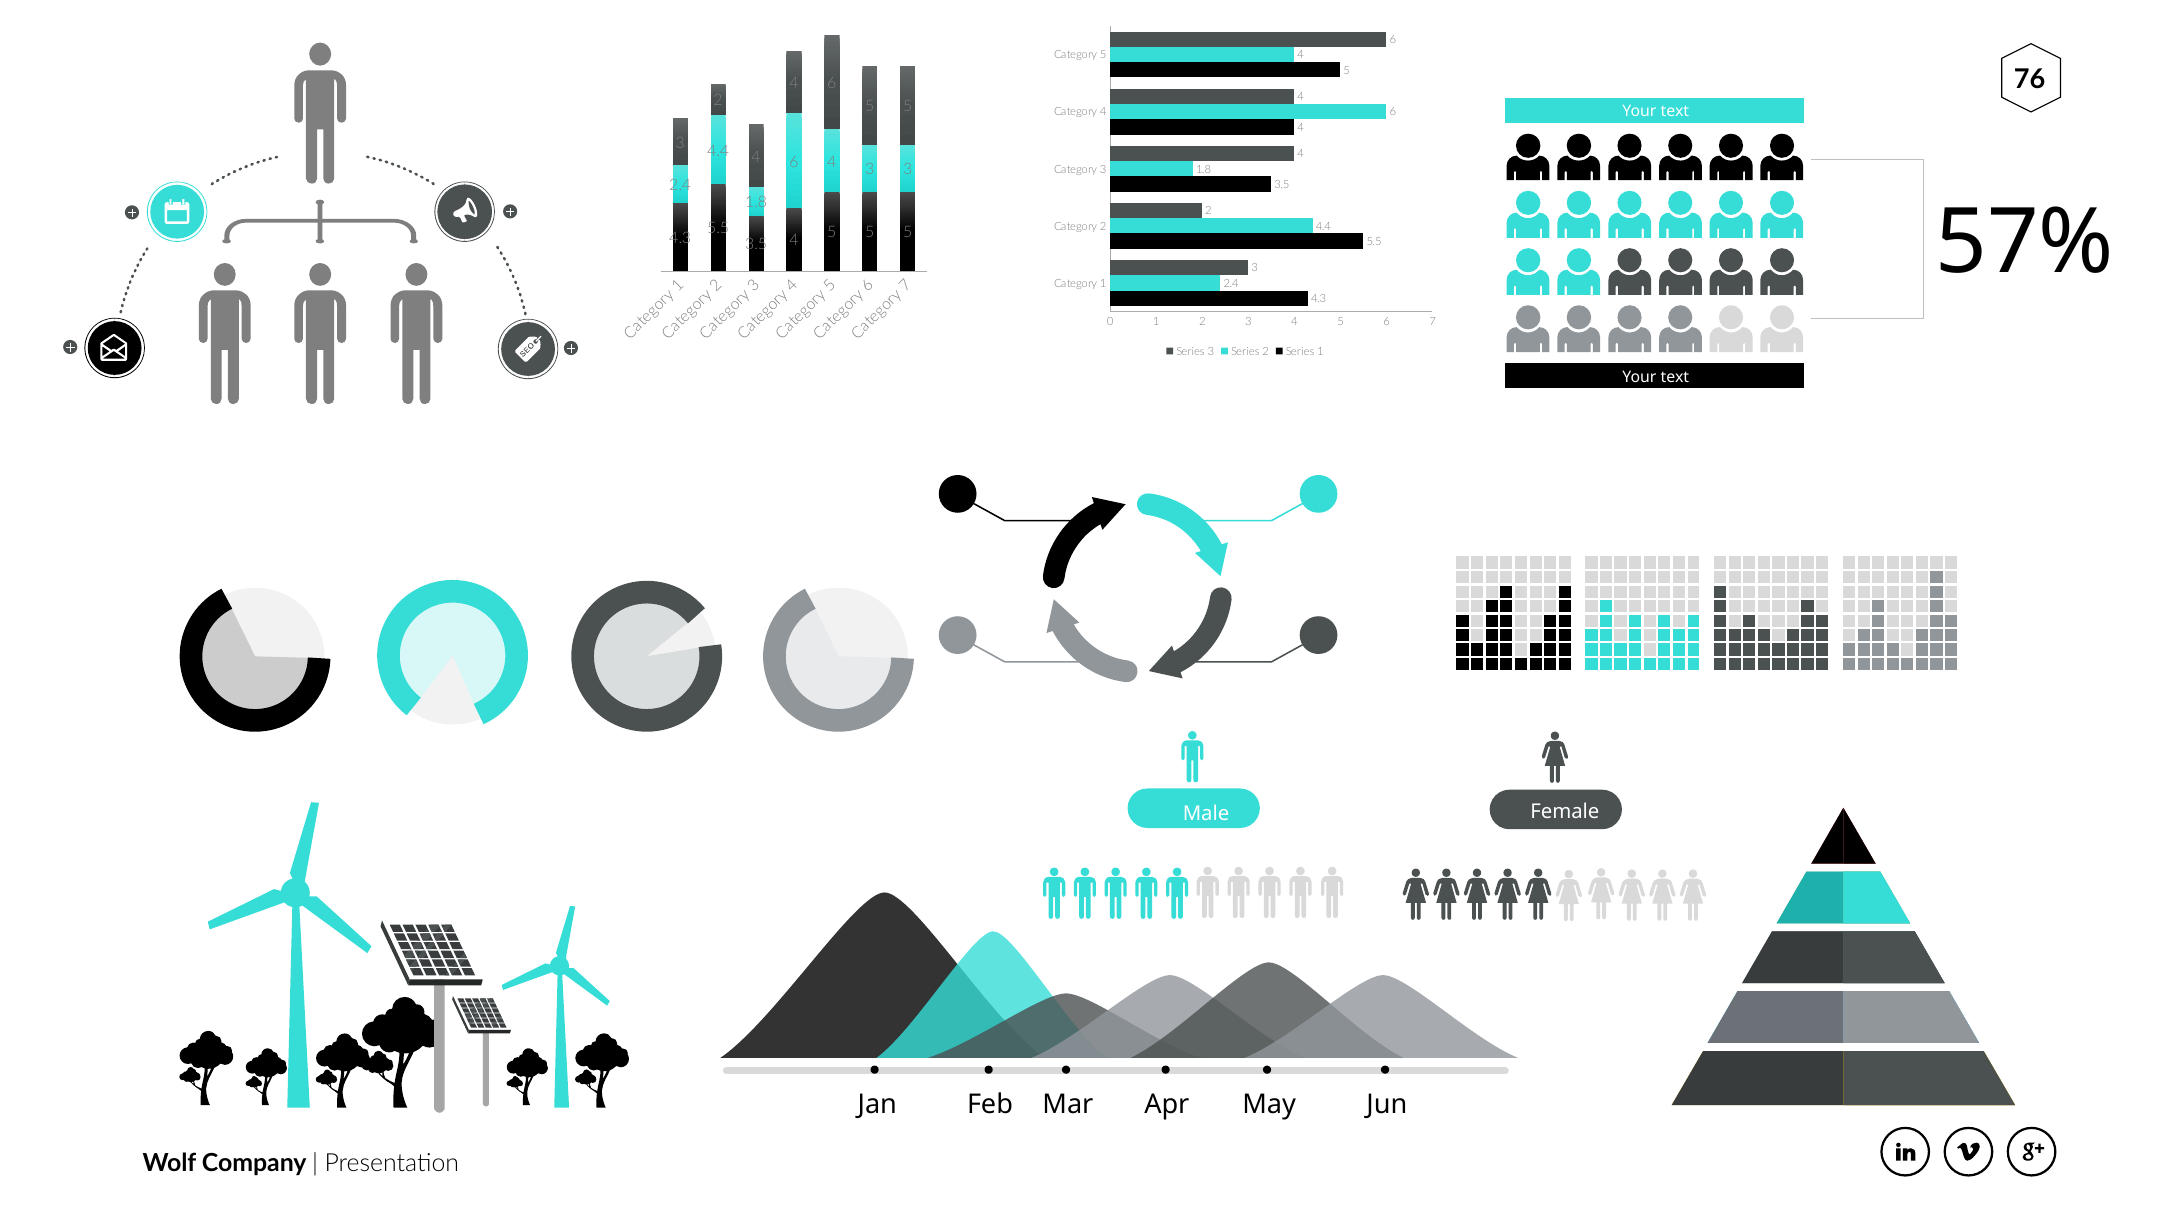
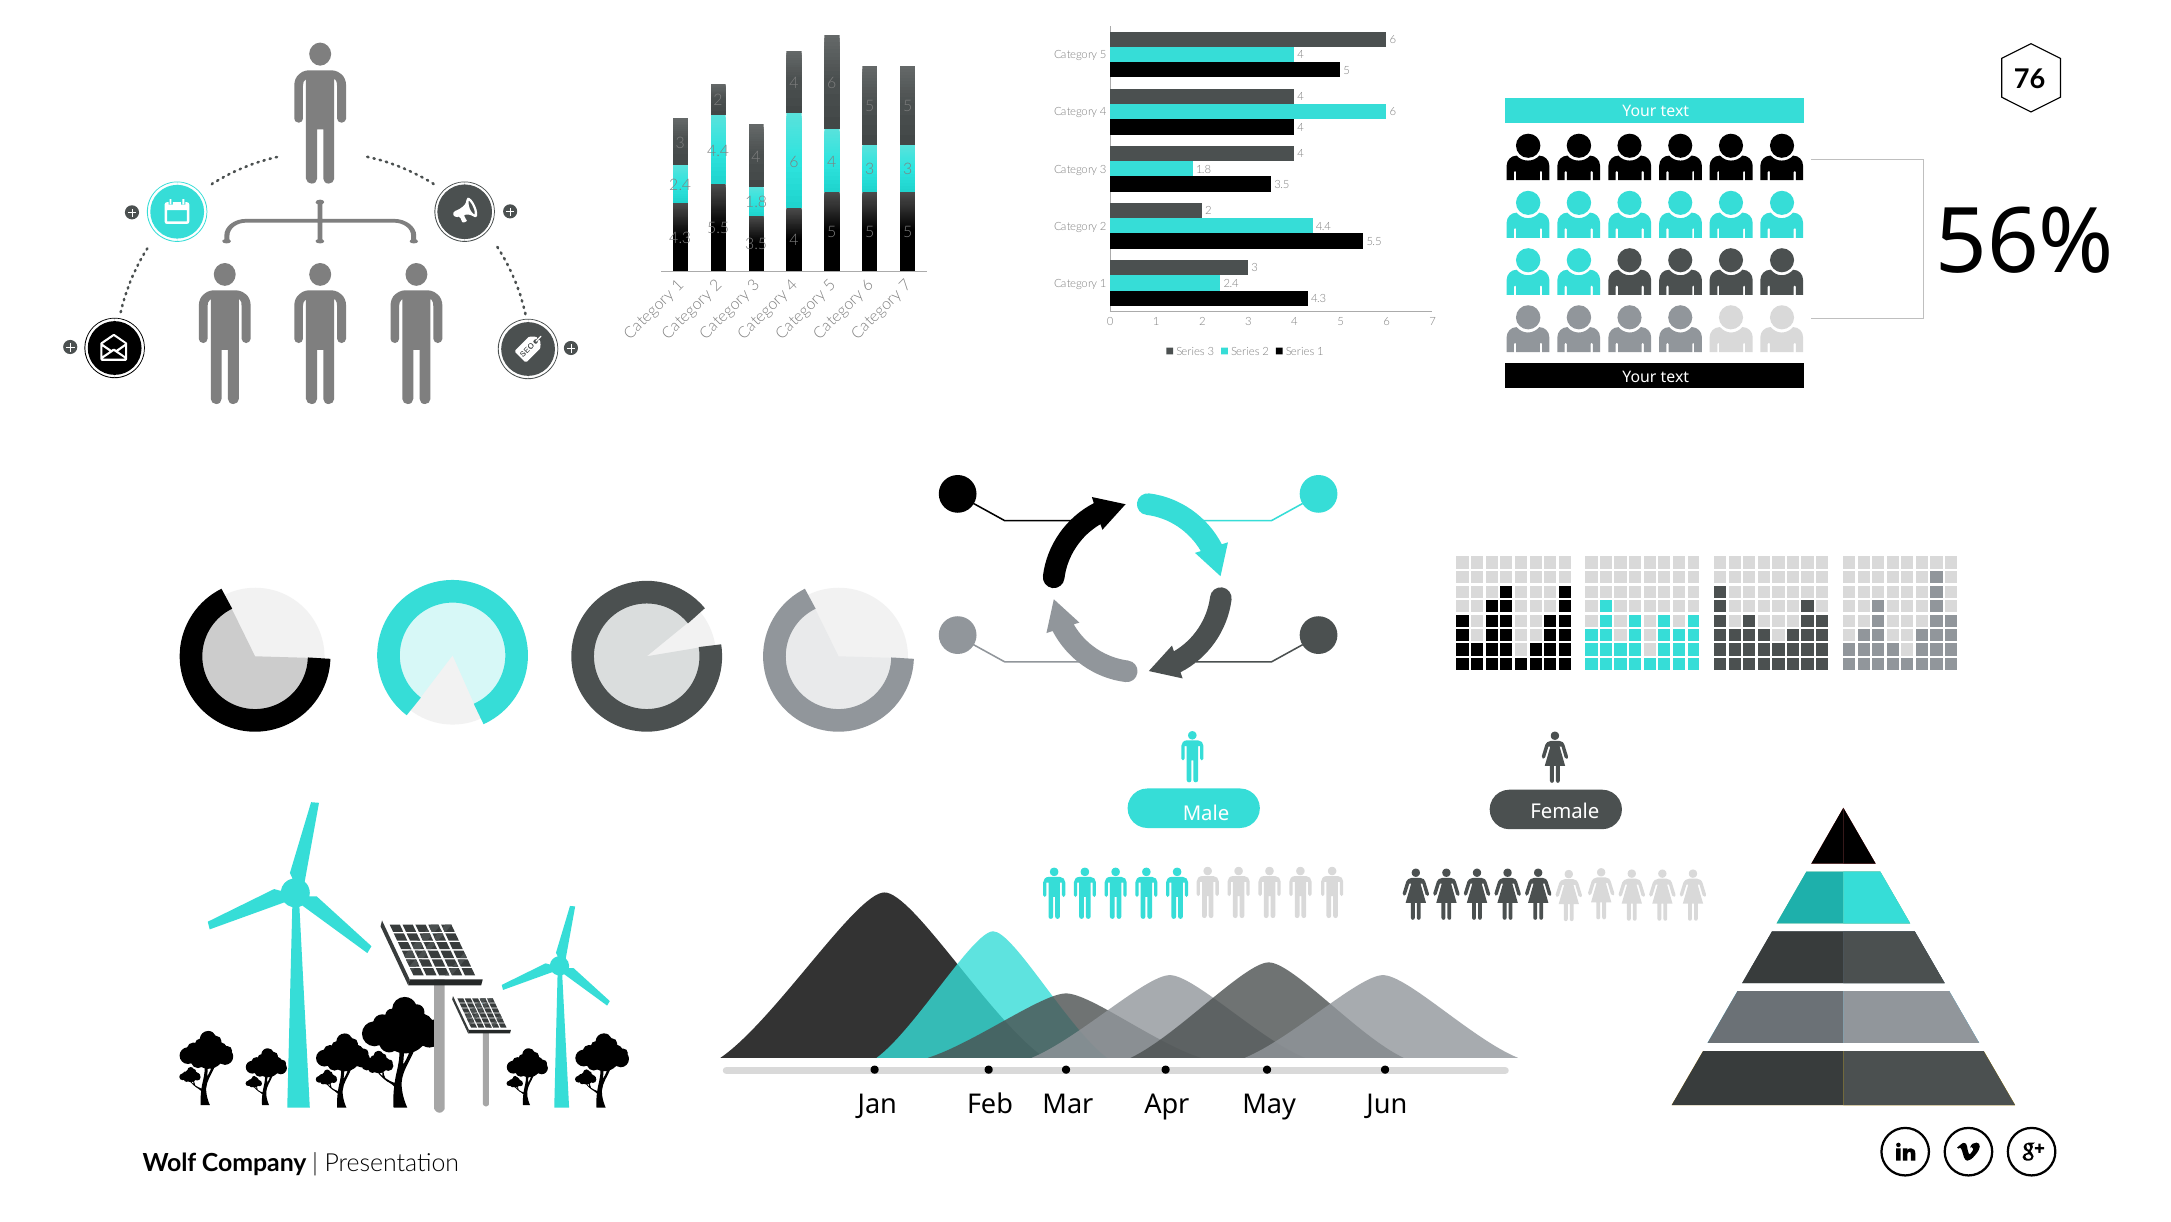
57%: 57% -> 56% (2025, 242)
